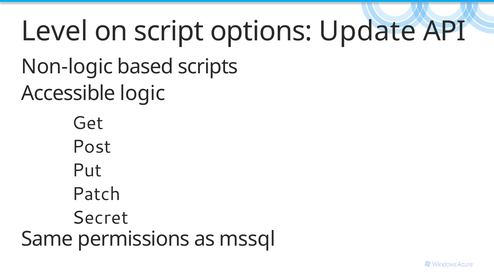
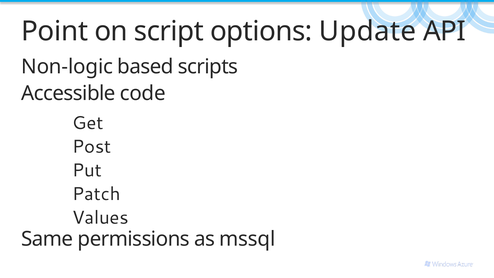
Level: Level -> Point (55, 31)
logic: logic -> code (143, 93)
Secret: Secret -> Values (100, 218)
